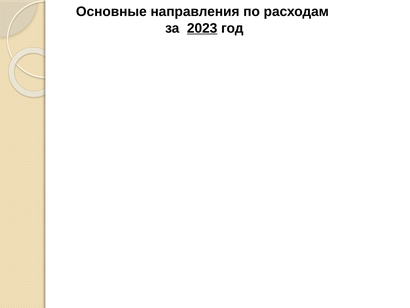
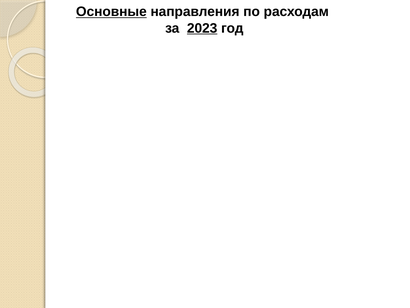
Основные underline: none -> present (111, 12)
